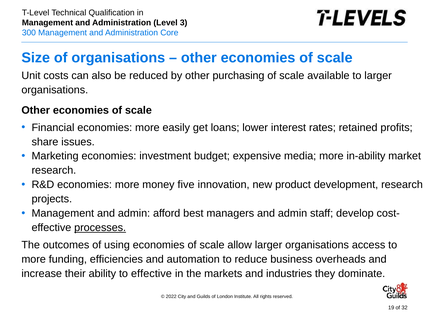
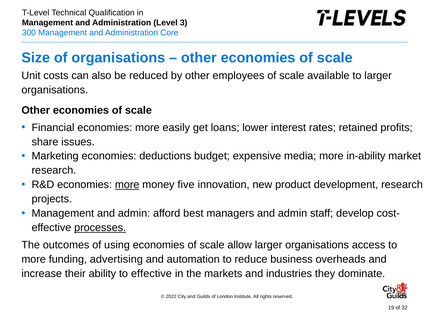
purchasing: purchasing -> employees (238, 76)
investment: investment -> deductions (165, 156)
more underline: none -> present (127, 185)
efficiencies: efficiencies -> advertising (116, 259)
